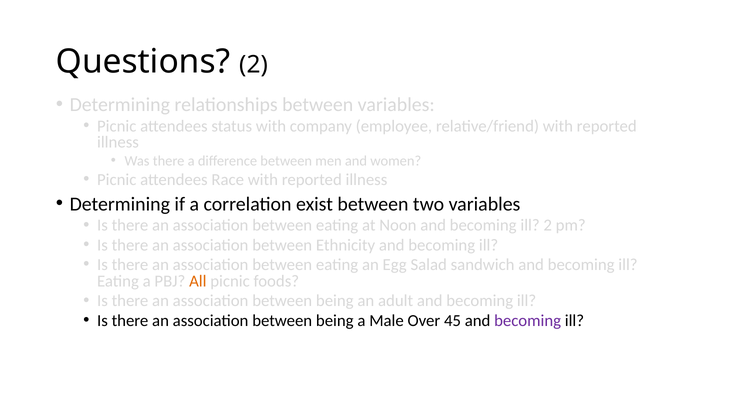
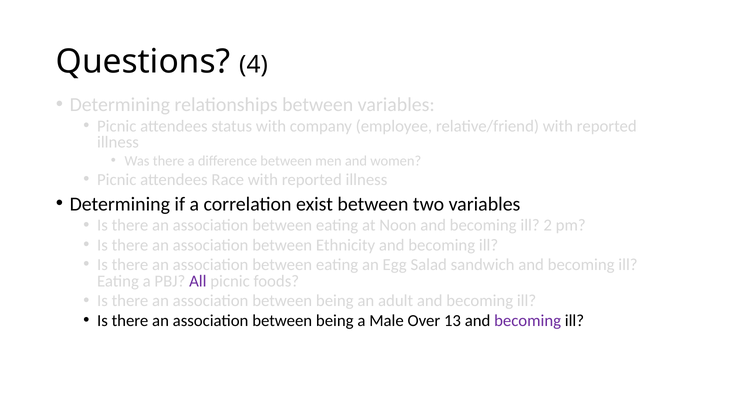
Questions 2: 2 -> 4 (254, 65)
All colour: orange -> purple (198, 281)
45: 45 -> 13 (453, 321)
